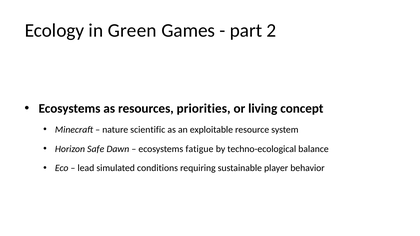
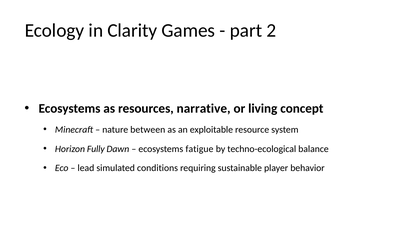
Green: Green -> Clarity (132, 30)
priorities: priorities -> narrative (204, 109)
scientific: scientific -> between (148, 130)
Safe: Safe -> Fully (96, 149)
